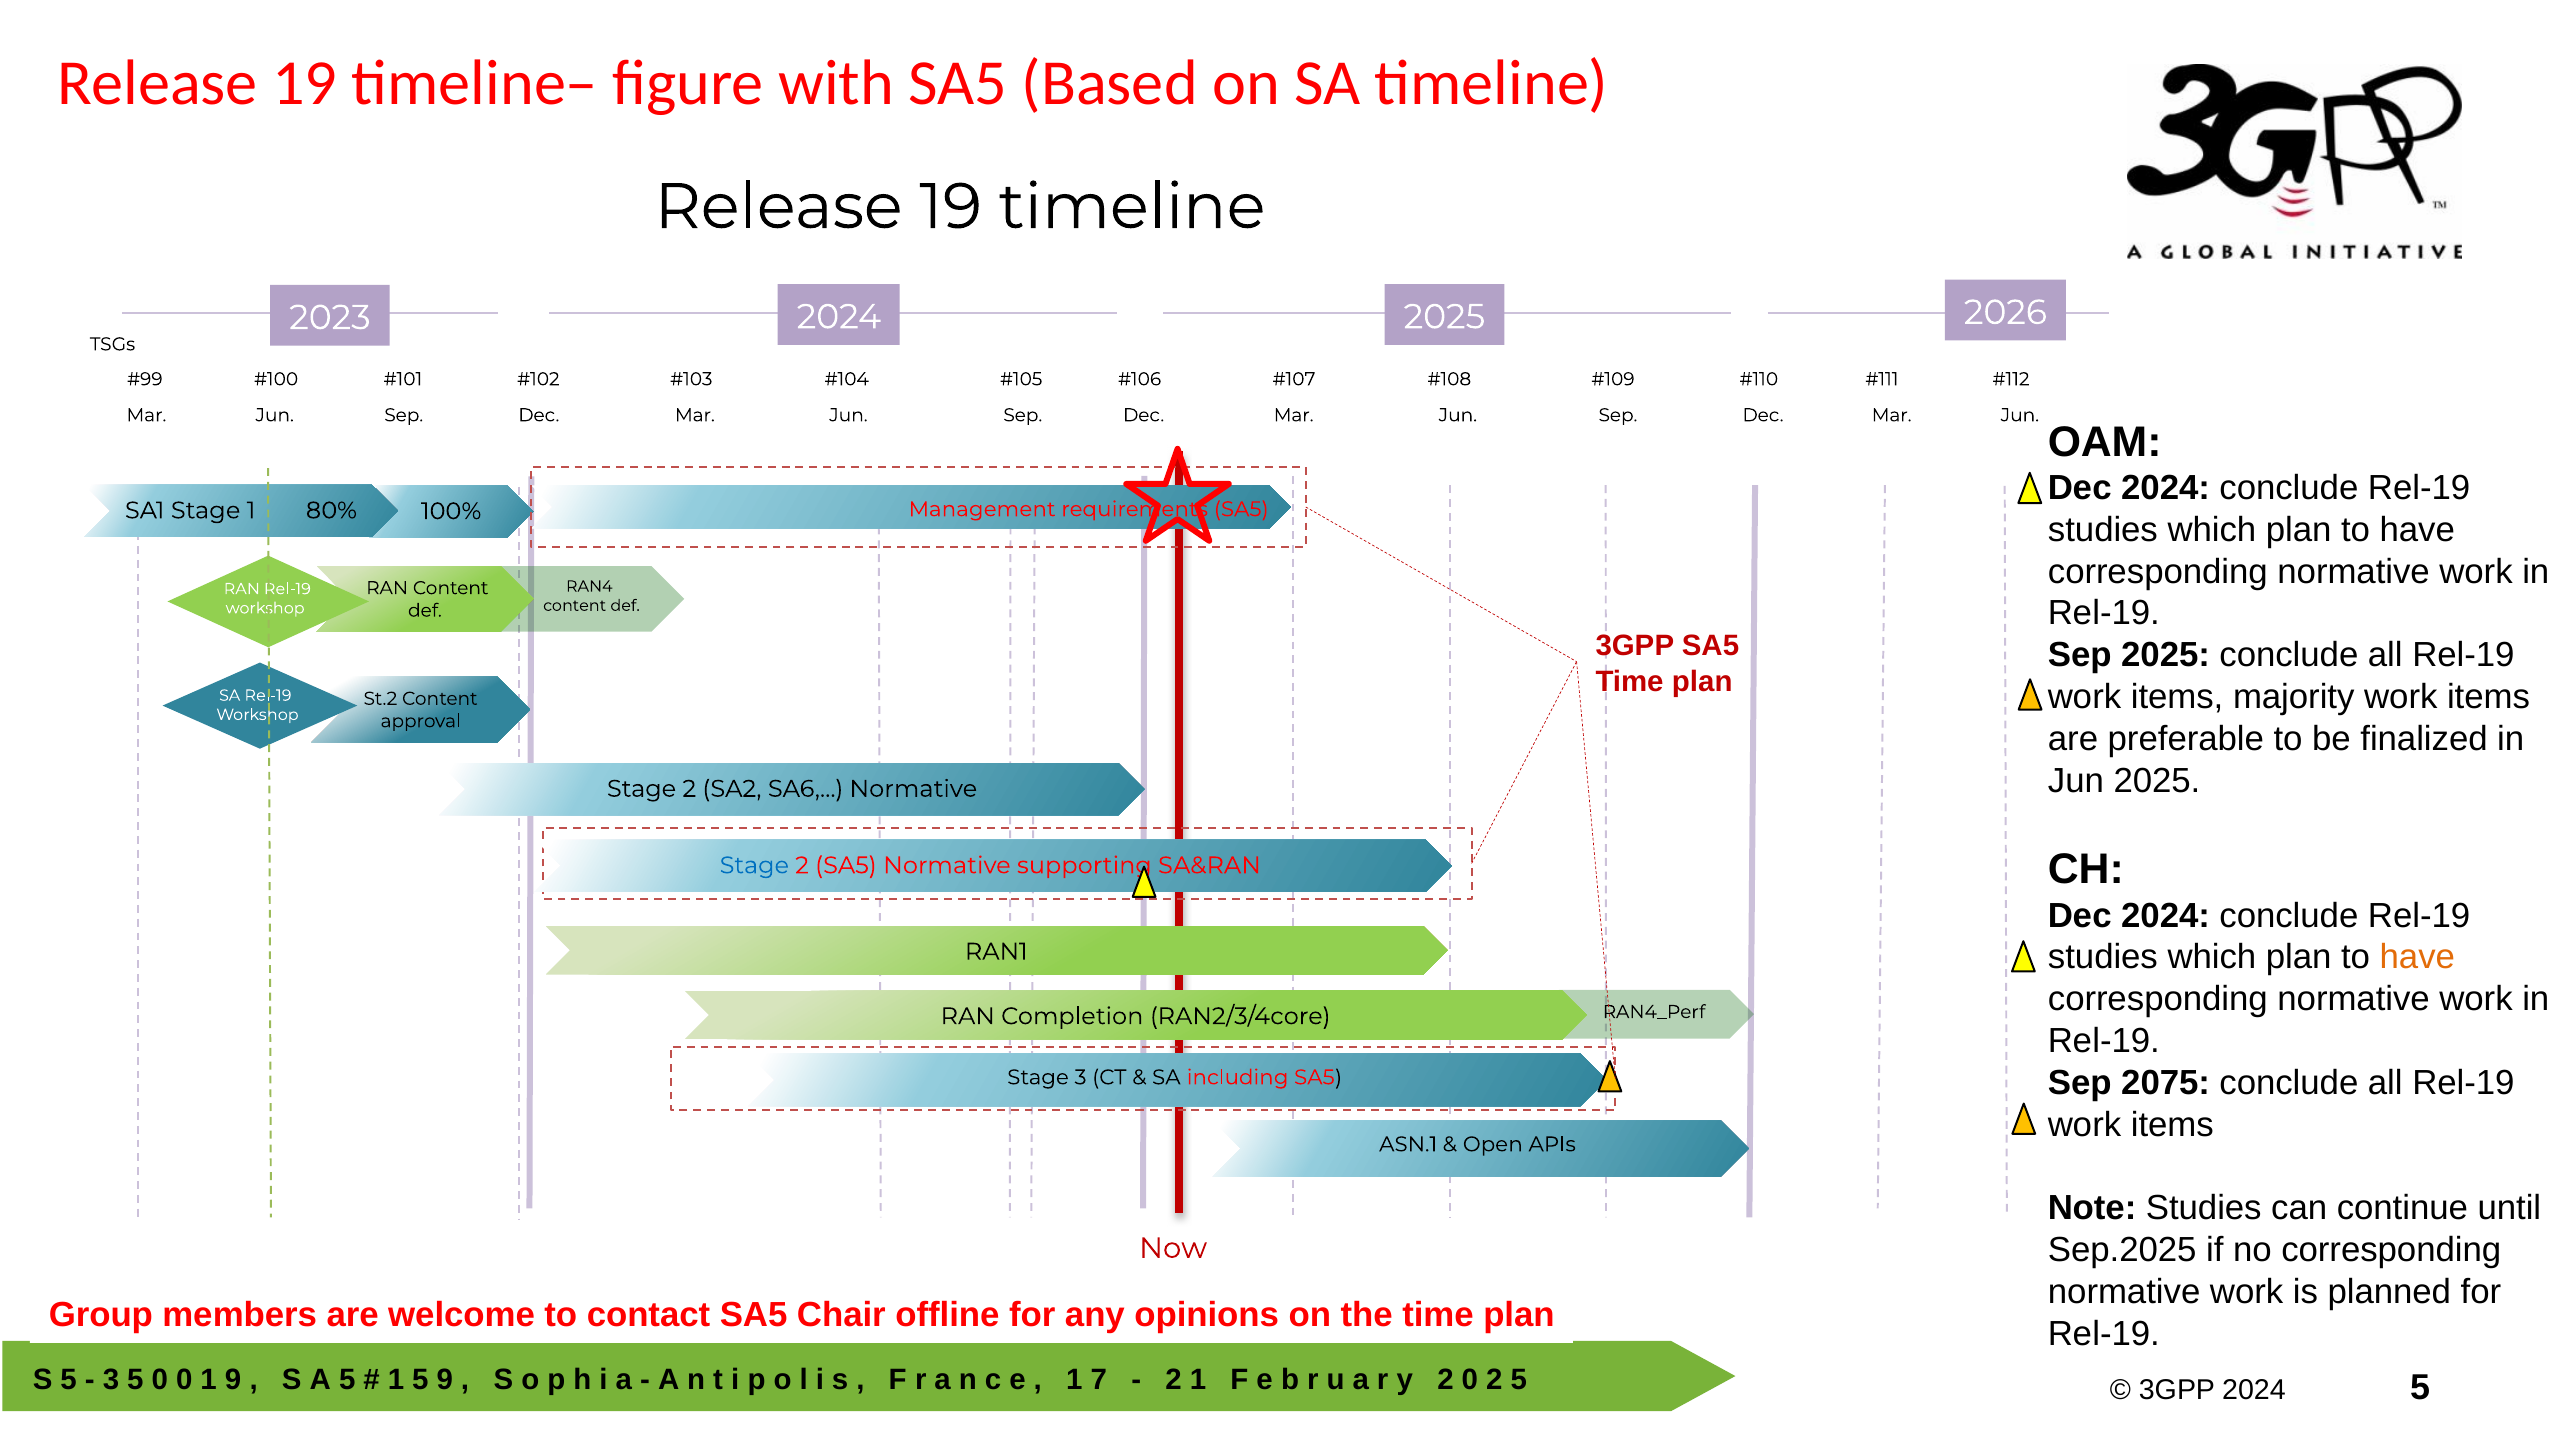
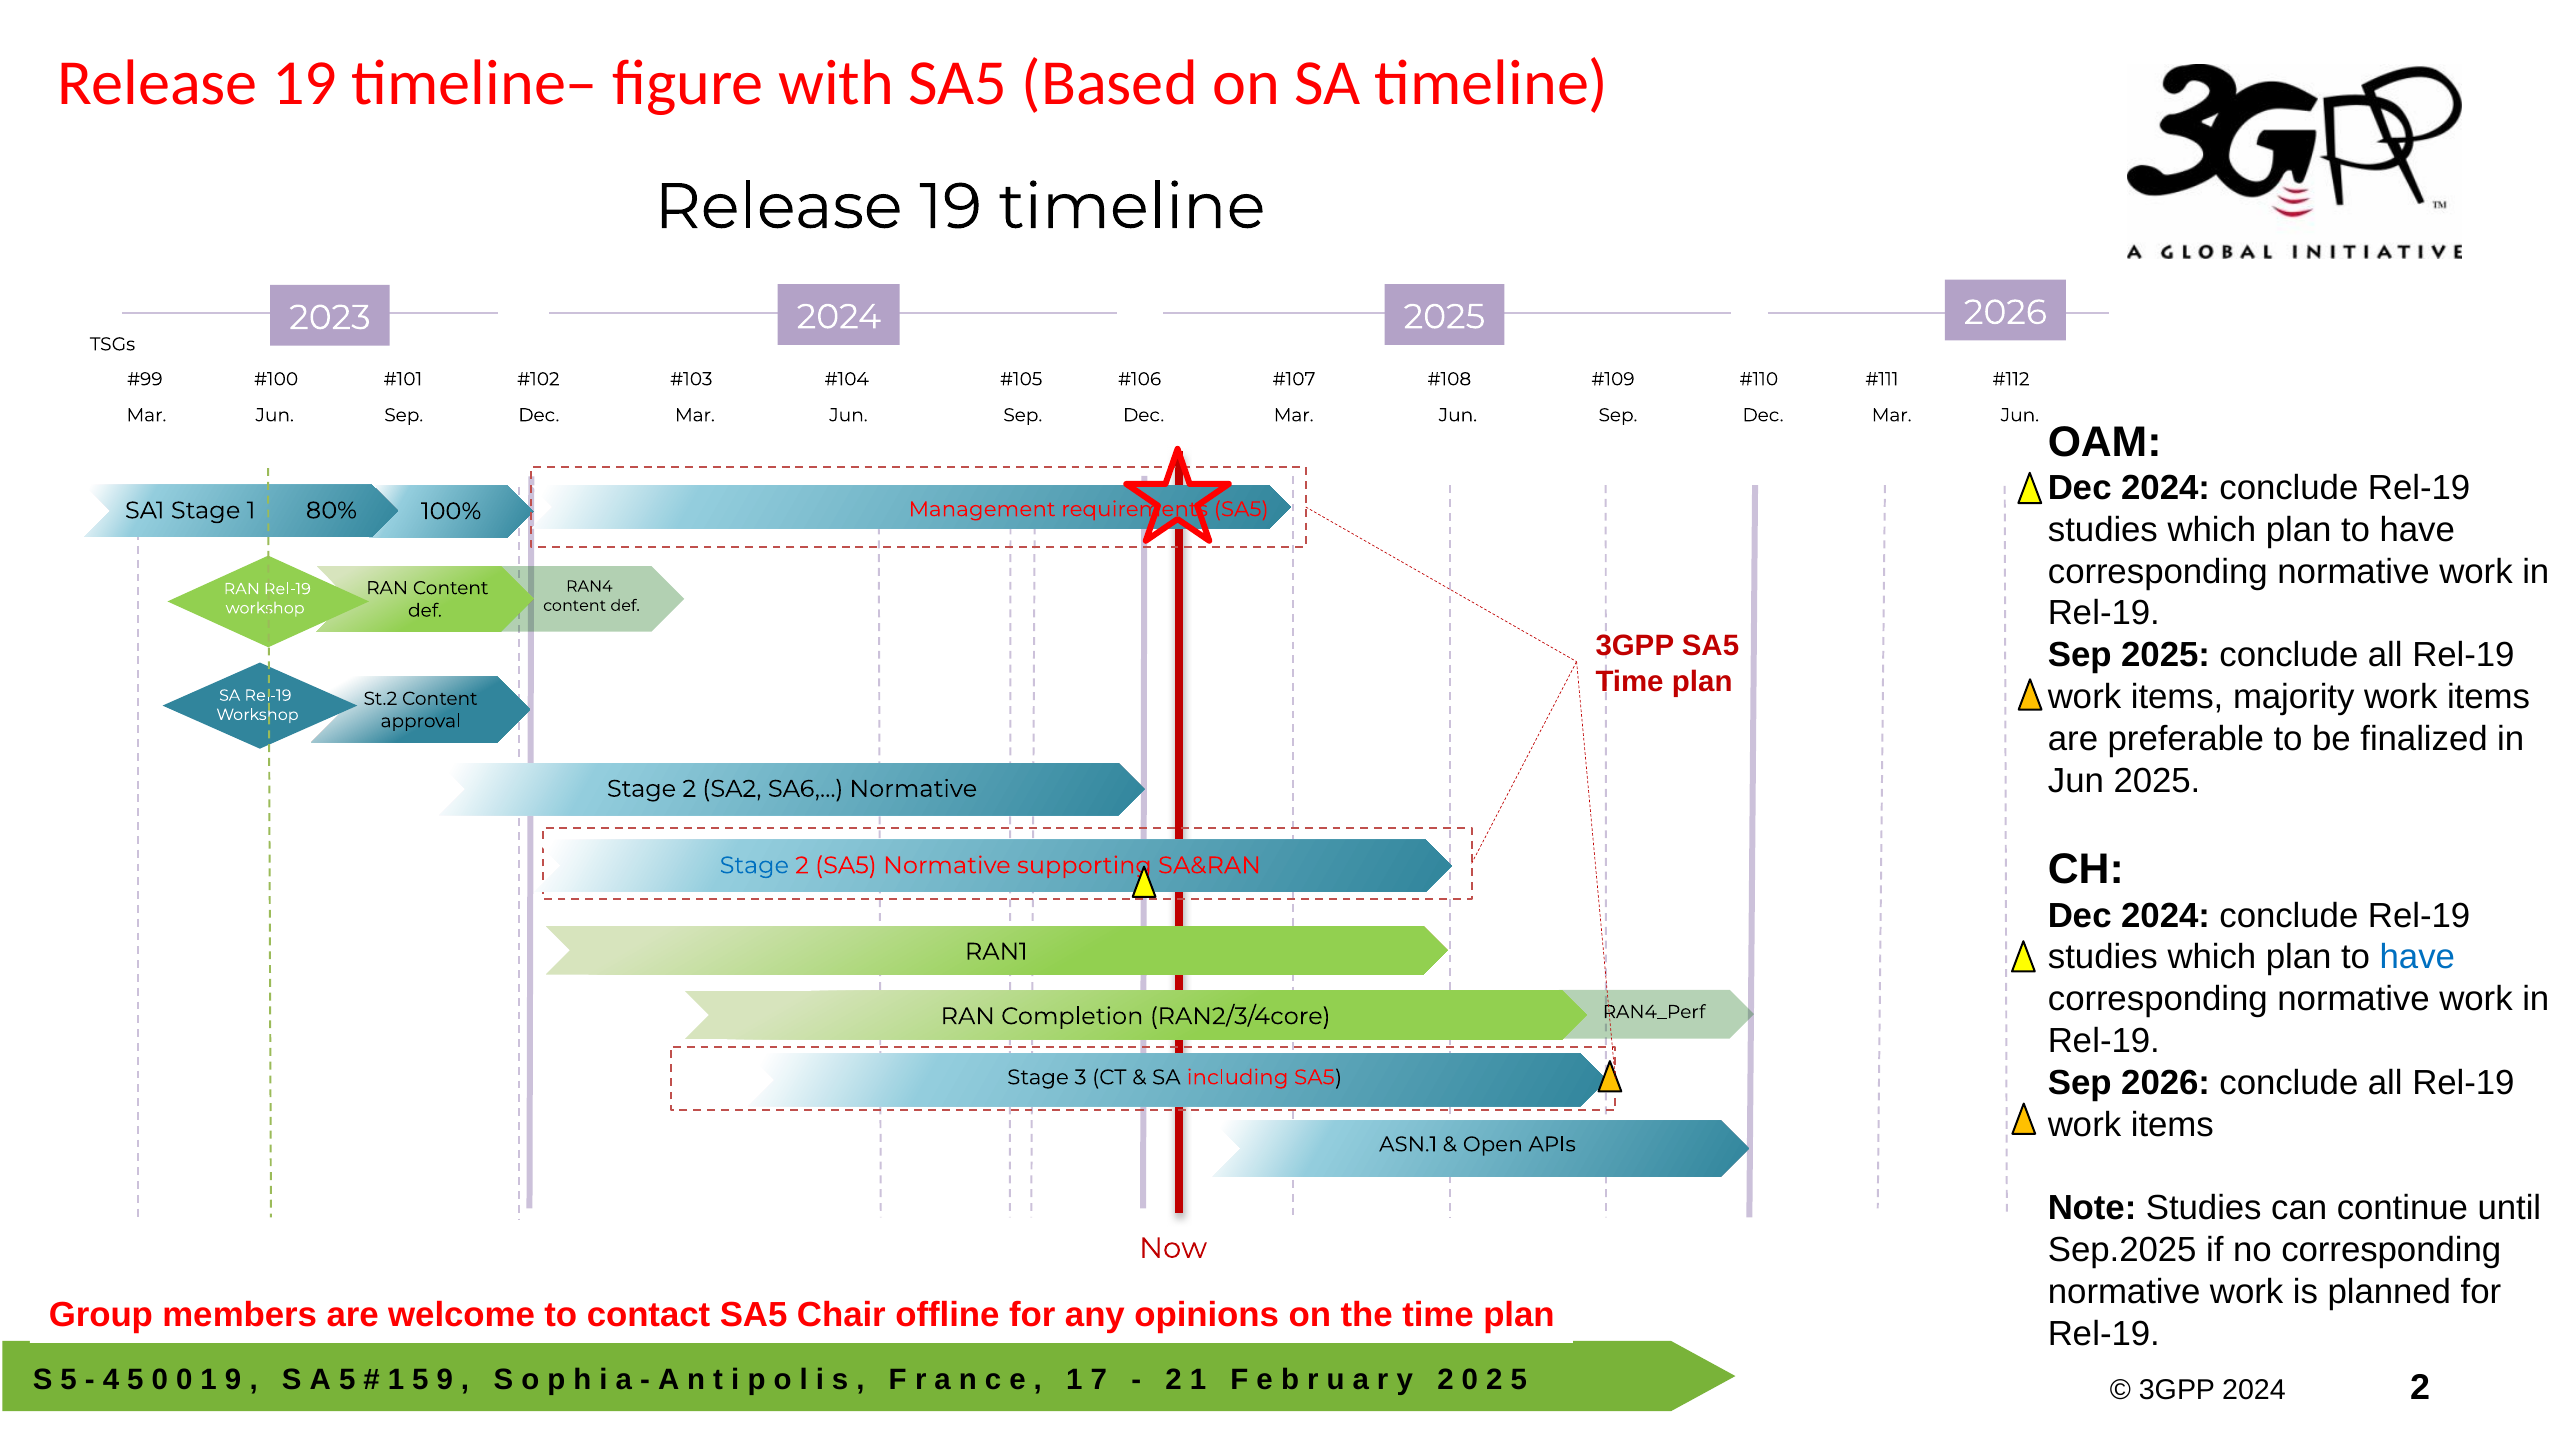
have colour: orange -> blue (2417, 957)
Sep 2075: 2075 -> 2026 (2166, 1083)
3: 3 -> 4 (111, 1380)
2024 5: 5 -> 2 (2420, 1387)
